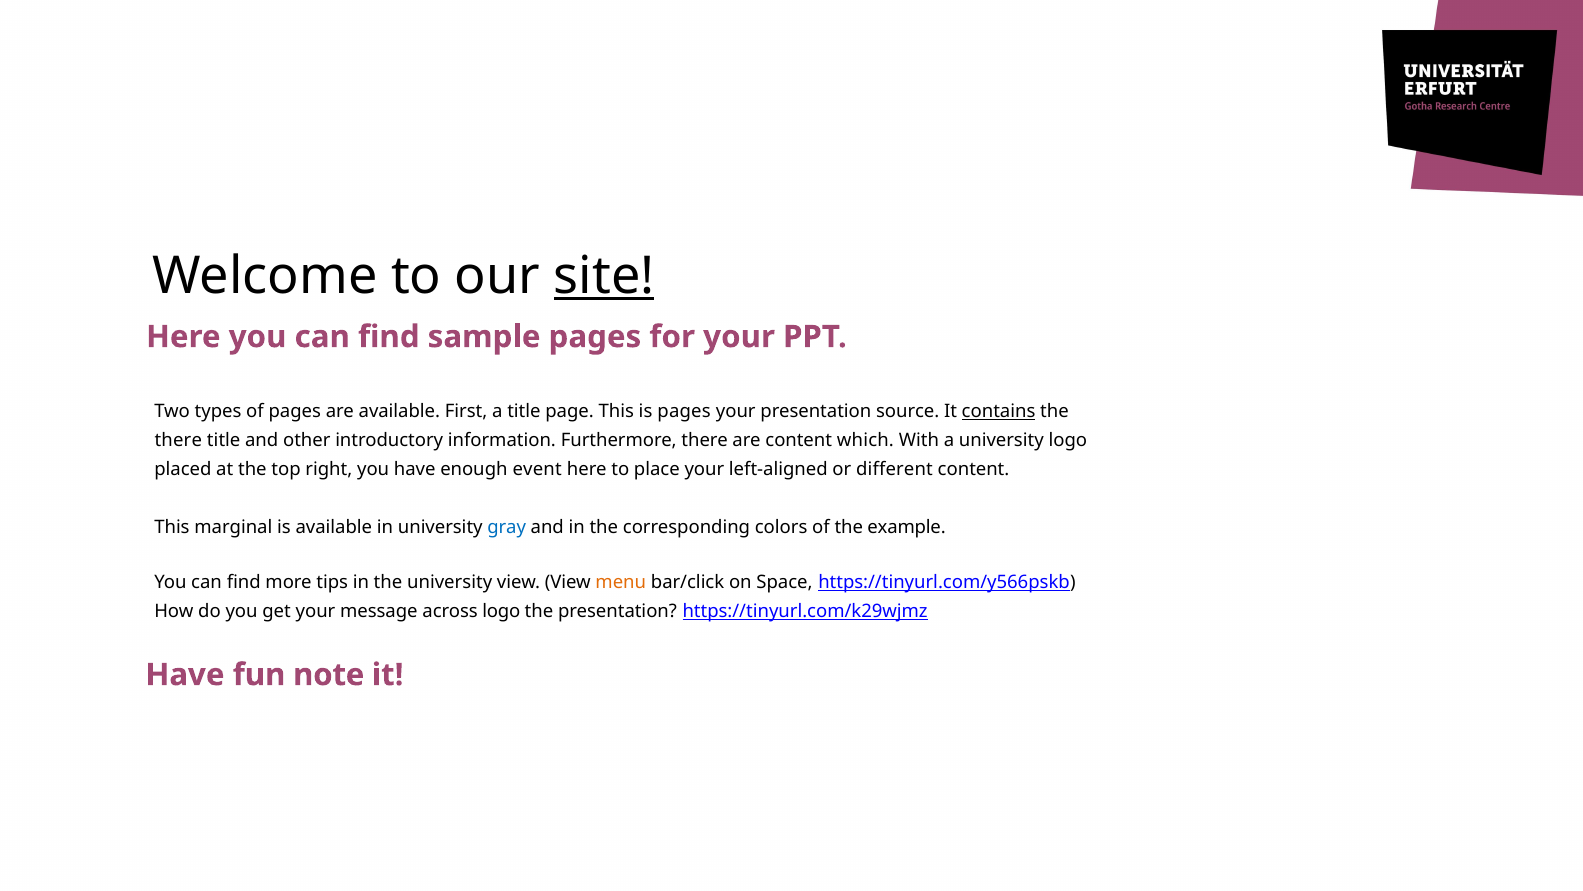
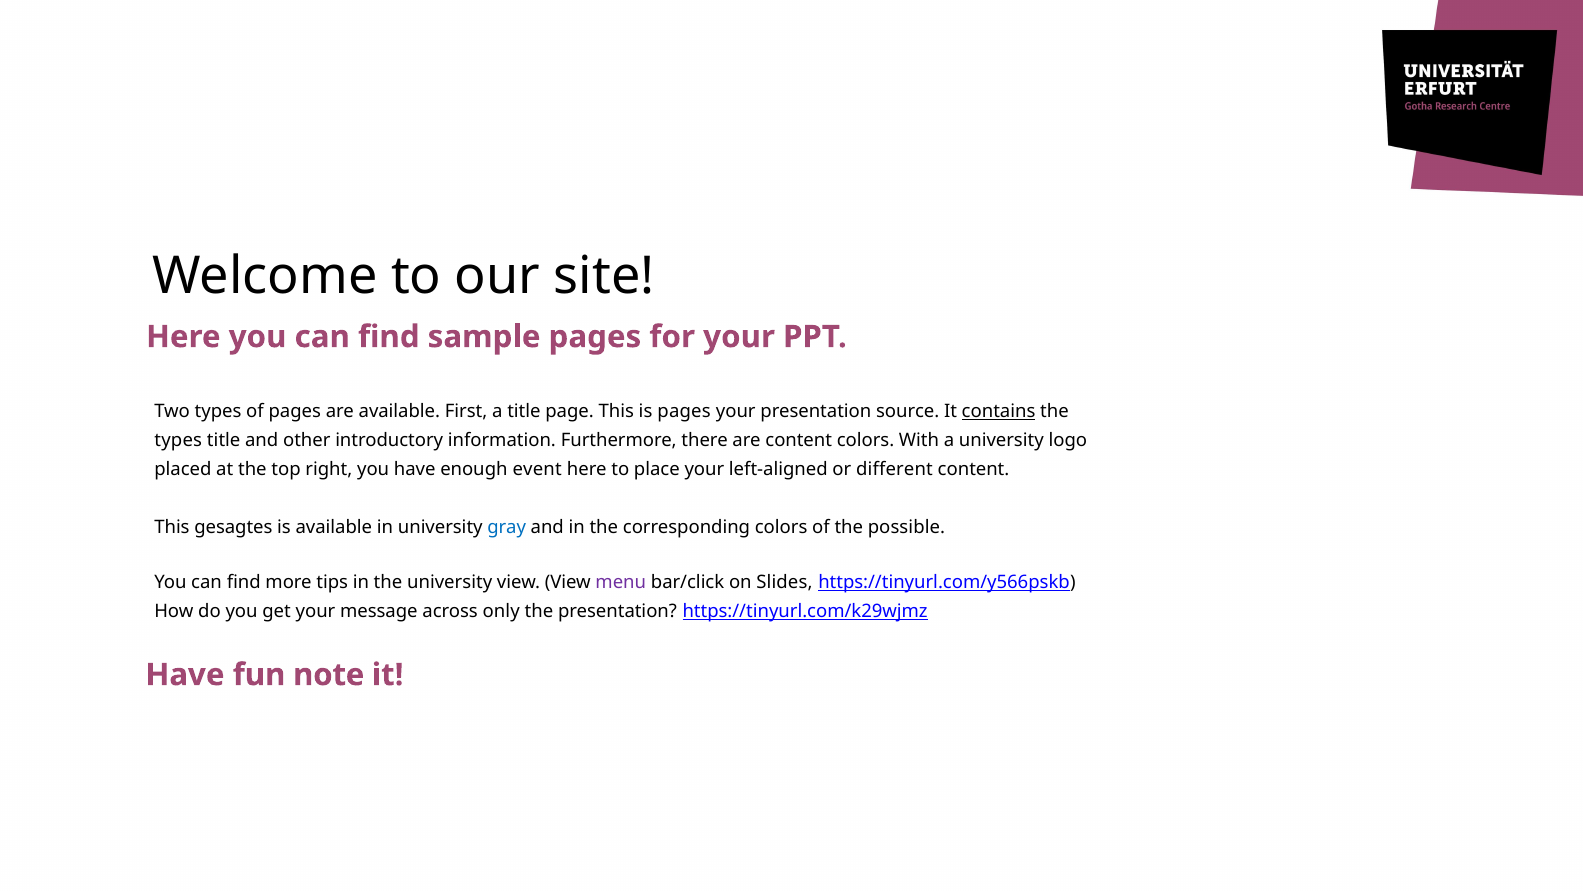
site underline: present -> none (604, 276)
there: there -> types (178, 440)
content which: which -> colors (866, 440)
marginal: marginal -> gesagtes (233, 527)
example: example -> possible (906, 527)
menu colour: orange -> purple (621, 582)
Space: Space -> Slides (784, 582)
across logo: logo -> only (501, 611)
